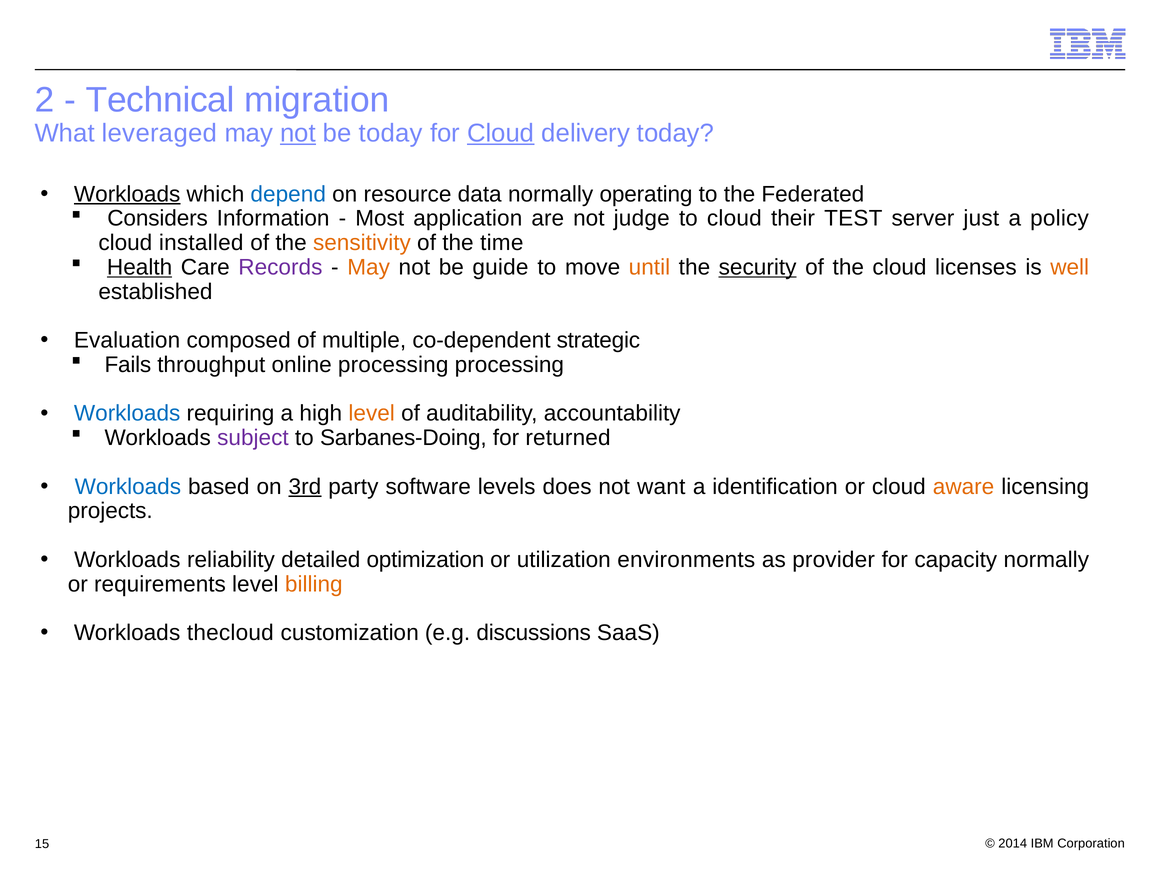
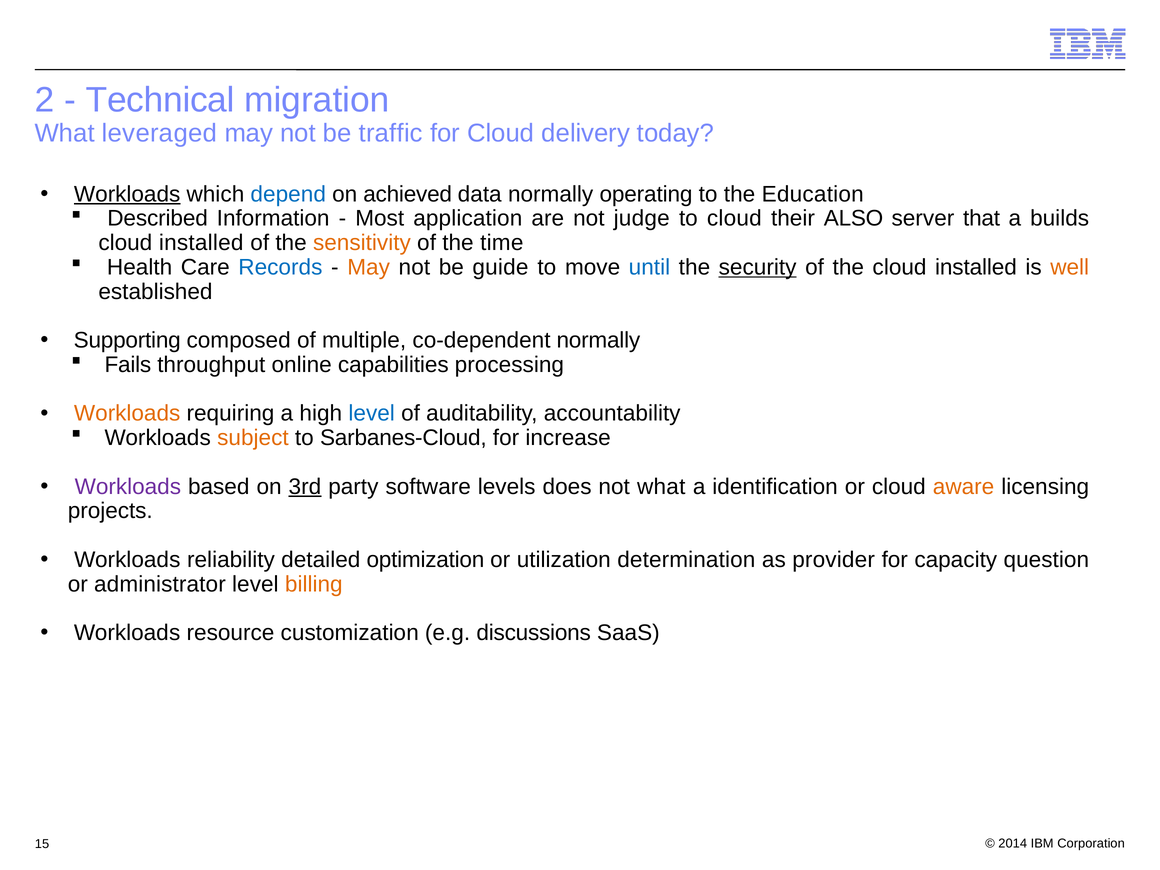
not underline: present -> none (298, 133)
be today: today -> traffic (391, 133)
Cloud underline: present -> none (501, 133)
resource: resource -> achieved (408, 194)
Federated: Federated -> Education (813, 194)
Considers: Considers -> Described (158, 218)
TEST: TEST -> ALSO (854, 218)
just: just -> that (982, 218)
policy: policy -> builds (1060, 218)
Health underline: present -> none (140, 267)
Records colour: purple -> blue (280, 267)
until colour: orange -> blue (649, 267)
the cloud licenses: licenses -> installed (976, 267)
Evaluation: Evaluation -> Supporting (127, 340)
co-dependent strategic: strategic -> normally (598, 340)
online processing: processing -> capabilities (393, 365)
Workloads colour: blue -> orange (127, 413)
level colour: orange -> blue (372, 413)
subject colour: purple -> orange (253, 438)
Sarbanes-Doing: Sarbanes-Doing -> Sarbanes-Cloud (403, 438)
returned: returned -> increase (568, 438)
Workloads colour: blue -> purple (128, 487)
not want: want -> what (661, 487)
environments: environments -> determination (686, 560)
capacity normally: normally -> question (1046, 560)
requirements: requirements -> administrator (160, 584)
thecloud: thecloud -> resource (230, 633)
